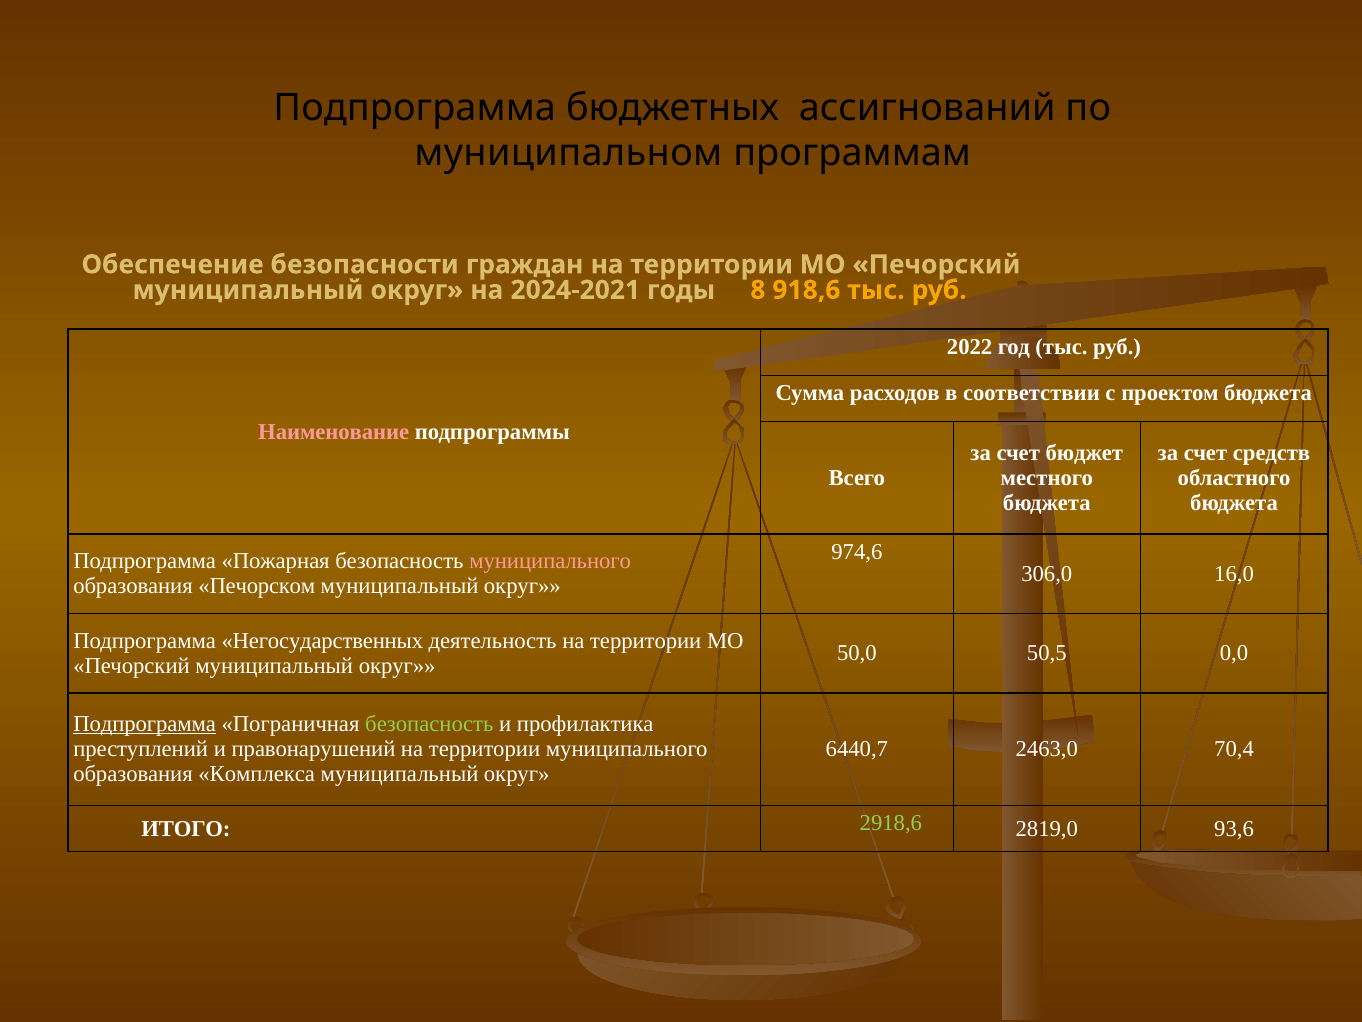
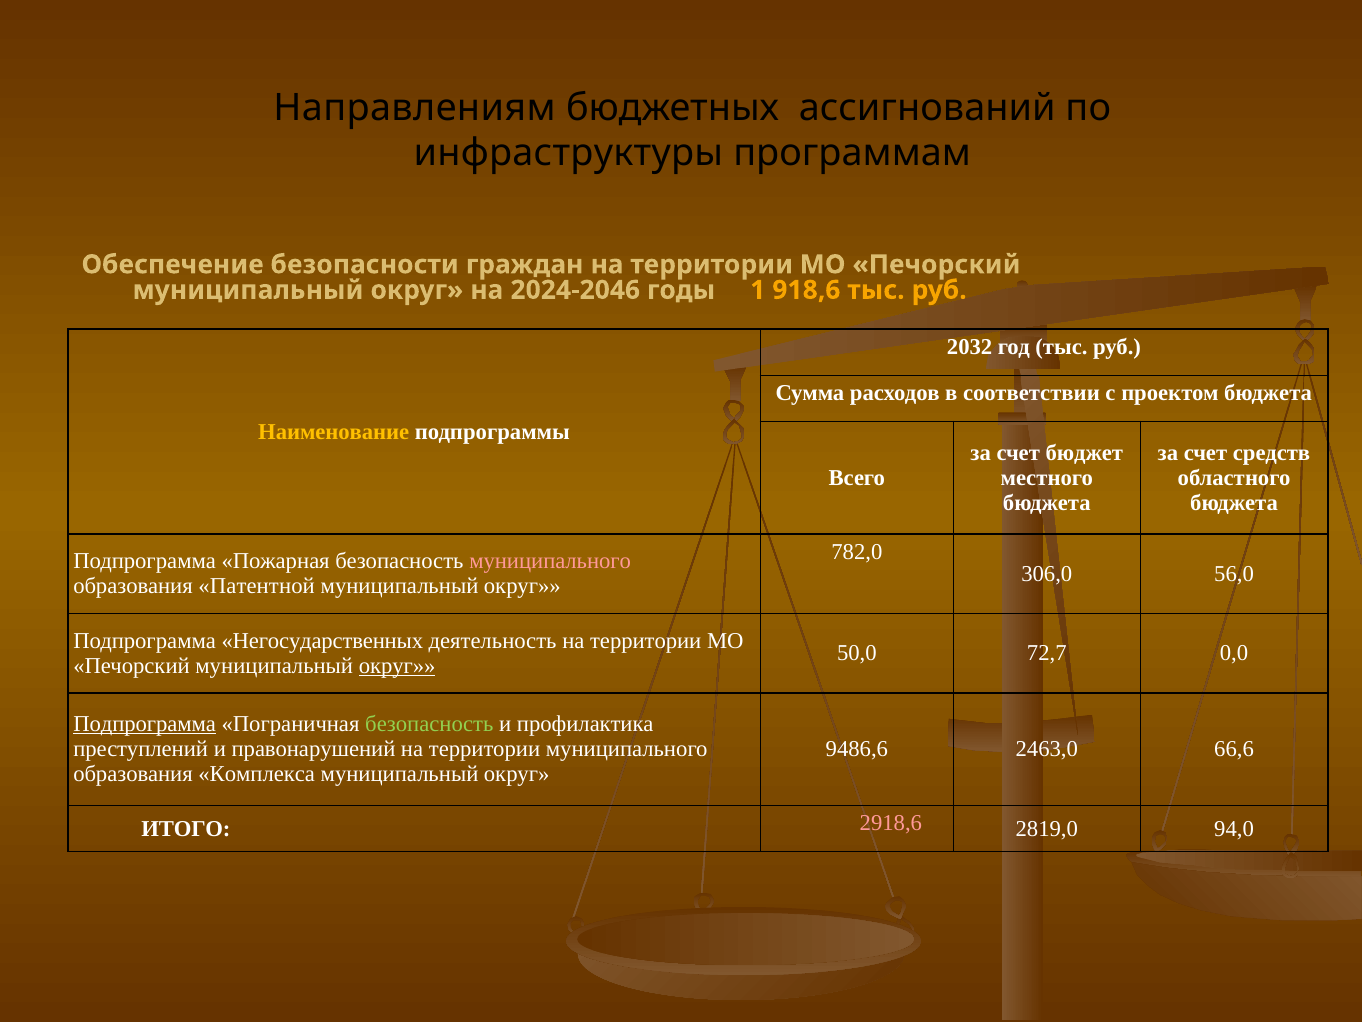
Подпрограмма: Подпрограмма -> Направлениям (415, 108)
муниципальном: муниципальном -> инфраструктуры (568, 153)
2024-2021: 2024-2021 -> 2024-2046 (575, 290)
8: 8 -> 1 (758, 290)
2022: 2022 -> 2032 (970, 347)
Наименование colour: pink -> yellow (334, 432)
974,6: 974,6 -> 782,0 (857, 552)
16,0: 16,0 -> 56,0 (1234, 574)
Печорском: Печорском -> Патентной (257, 586)
50,5: 50,5 -> 72,7 (1047, 653)
округ underline: none -> present (397, 665)
6440,7: 6440,7 -> 9486,6 (857, 749)
70,4: 70,4 -> 66,6 (1234, 749)
2918,6 colour: light green -> pink (891, 823)
93,6: 93,6 -> 94,0 (1234, 828)
